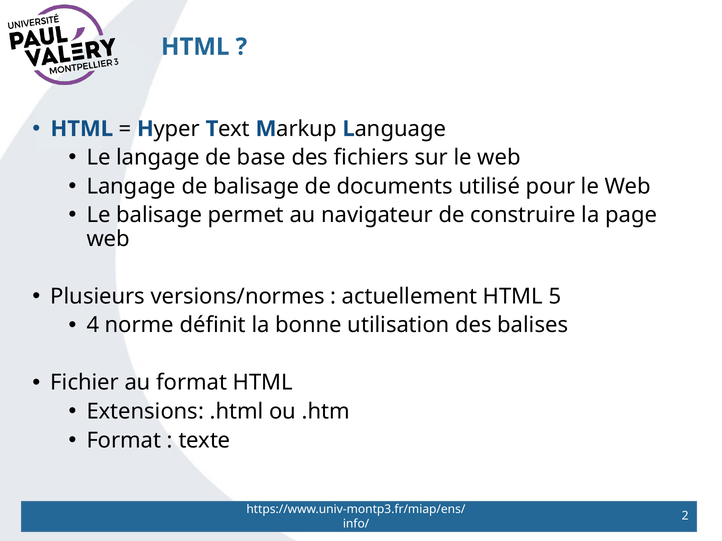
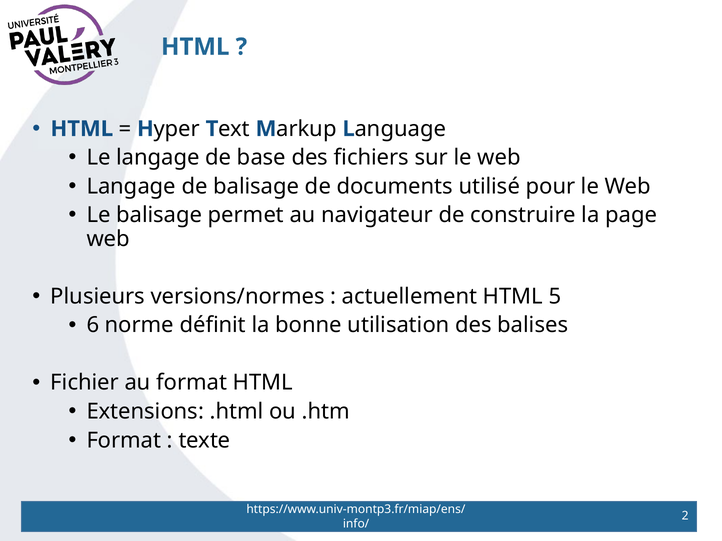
4: 4 -> 6 (93, 325)
